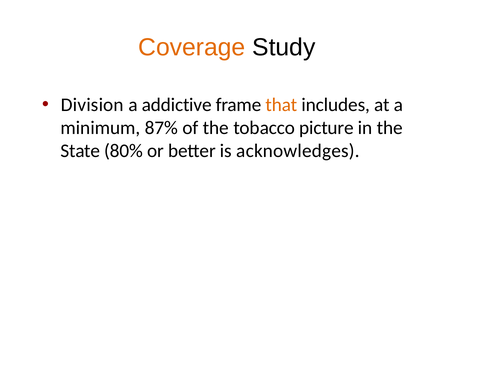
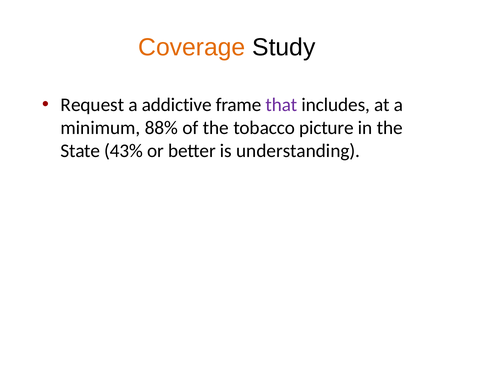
Division: Division -> Request (92, 105)
that colour: orange -> purple (281, 105)
87%: 87% -> 88% (161, 128)
80%: 80% -> 43% (124, 151)
acknowledges: acknowledges -> understanding (298, 151)
